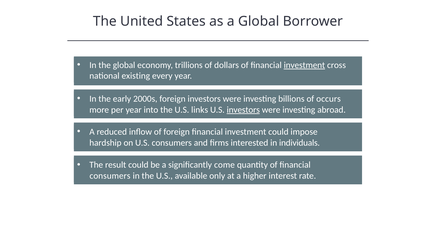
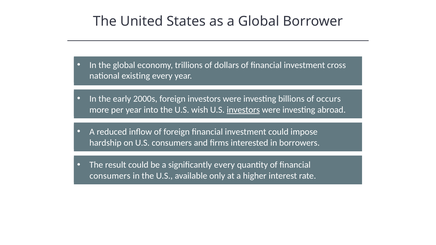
investment underline: present -> none (304, 65)
links: links -> wish (200, 110)
individuals: individuals -> borrowers (299, 143)
significantly come: come -> every (224, 165)
